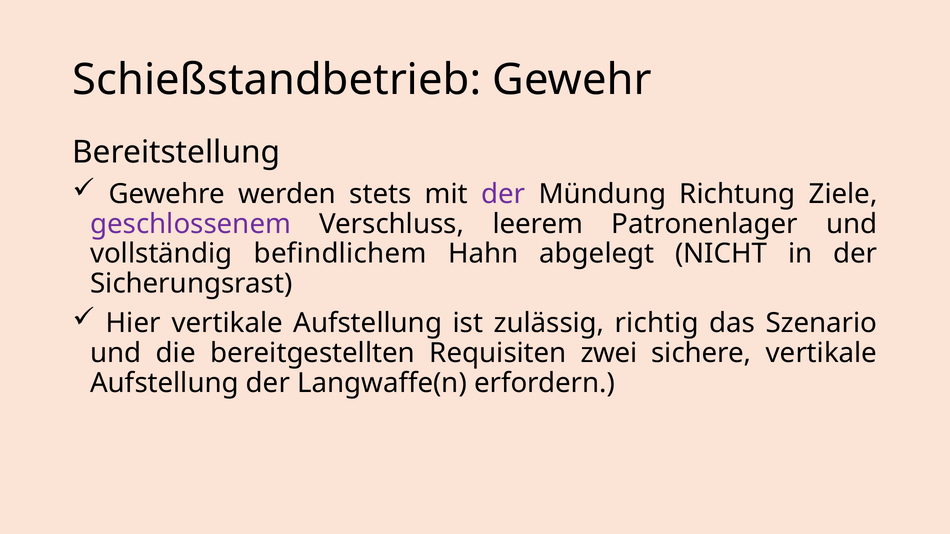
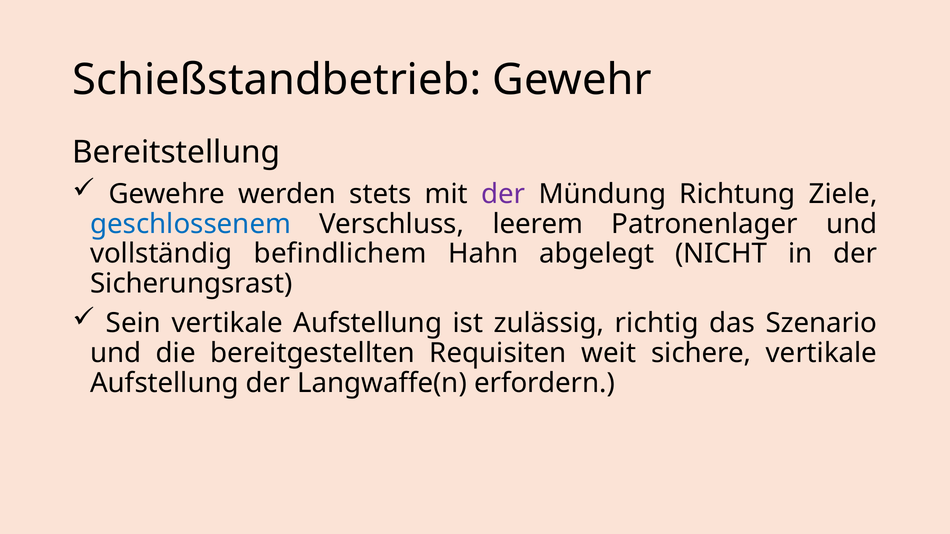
geschlossenem colour: purple -> blue (191, 224)
Hier: Hier -> Sein (133, 324)
zwei: zwei -> weit (609, 353)
